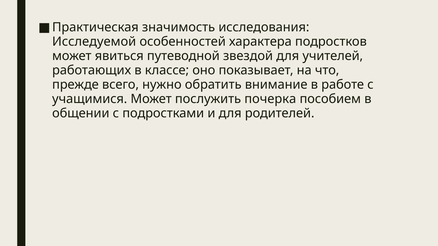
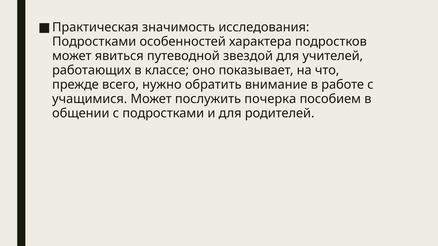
Исследуемой: Исследуемой -> Подростками (94, 42)
